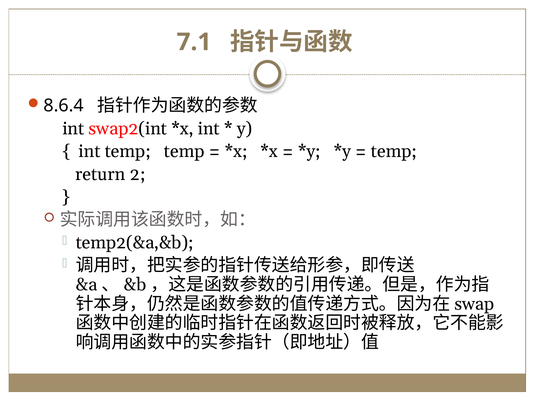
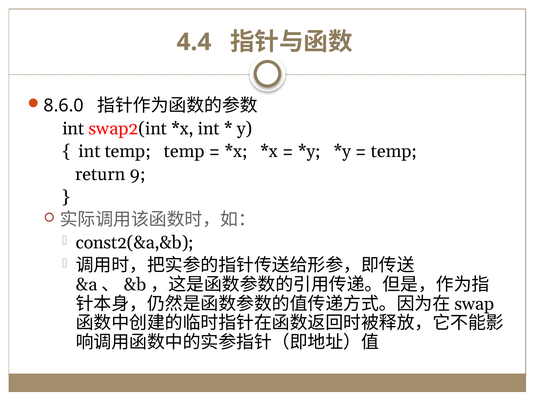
7.1: 7.1 -> 4.4 (194, 42)
8.6.4: 8.6.4 -> 8.6.0 (64, 106)
2: 2 -> 9 (138, 174)
temp2(&a,&b: temp2(&a,&b -> const2(&a,&b (135, 243)
